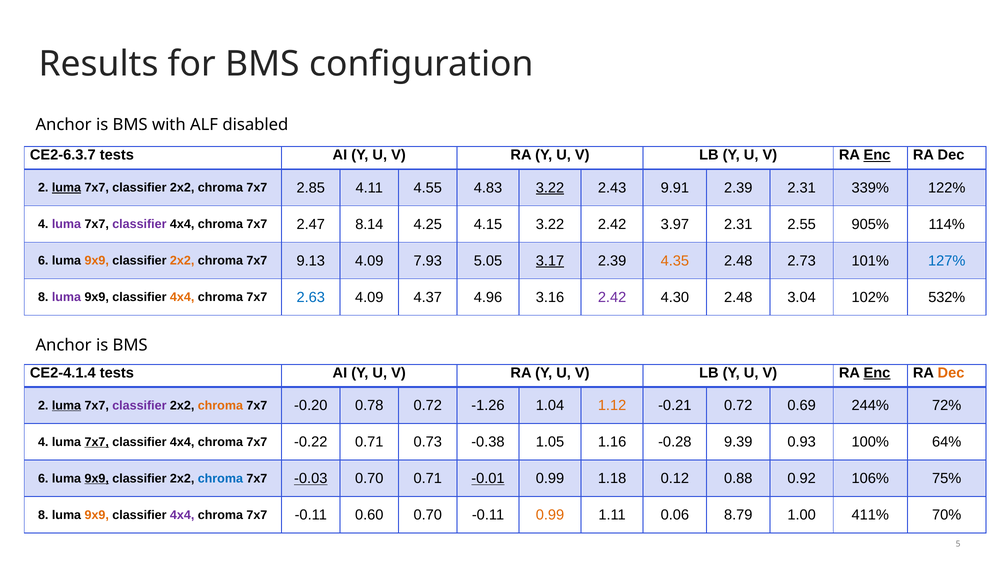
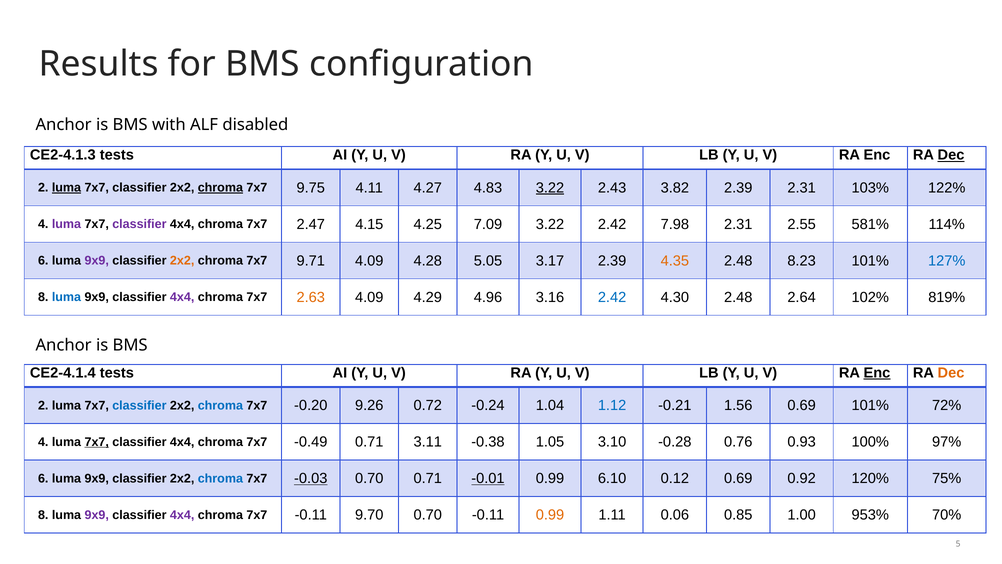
CE2-6.3.7: CE2-6.3.7 -> CE2-4.1.3 (63, 155)
Enc underline: present -> none (877, 155)
Dec underline: none -> present (951, 155)
chroma underline: none -> present (220, 188)
2.85: 2.85 -> 9.75 (311, 188)
4.55: 4.55 -> 4.27 (428, 188)
9.91: 9.91 -> 3.82 (675, 188)
339%: 339% -> 103% (870, 188)
8.14: 8.14 -> 4.15 (369, 224)
4.15: 4.15 -> 7.09 (488, 224)
3.97: 3.97 -> 7.98 (675, 224)
905%: 905% -> 581% (870, 224)
9x9 colour: orange -> purple (97, 261)
9.13: 9.13 -> 9.71 (311, 261)
7.93: 7.93 -> 4.28 (428, 261)
3.17 underline: present -> none (550, 261)
2.73: 2.73 -> 8.23 (802, 261)
luma colour: purple -> blue (66, 297)
4x4 colour: orange -> purple (182, 297)
2.63 colour: blue -> orange (311, 297)
4.37: 4.37 -> 4.29 (428, 297)
2.42 colour: purple -> blue (612, 297)
3.04: 3.04 -> 2.64 (802, 297)
532%: 532% -> 819% (947, 297)
luma underline: present -> none (66, 405)
classifier colour: purple -> blue (139, 405)
chroma colour: orange -> blue (220, 405)
0.78: 0.78 -> 9.26 (369, 405)
-1.26: -1.26 -> -0.24 (488, 405)
1.12 colour: orange -> blue (612, 405)
-0.21 0.72: 0.72 -> 1.56 (738, 405)
0.69 244%: 244% -> 101% (870, 405)
-0.22: -0.22 -> -0.49 (311, 442)
0.73: 0.73 -> 3.11 (428, 442)
1.16: 1.16 -> 3.10 (612, 442)
9.39: 9.39 -> 0.76 (738, 442)
64%: 64% -> 97% (947, 442)
9x9 underline: present -> none (97, 478)
1.18: 1.18 -> 6.10 (612, 478)
0.12 0.88: 0.88 -> 0.69 (738, 478)
106%: 106% -> 120% (870, 478)
9x9 colour: orange -> purple (97, 515)
0.60: 0.60 -> 9.70 (369, 515)
8.79: 8.79 -> 0.85 (738, 515)
411%: 411% -> 953% (870, 515)
